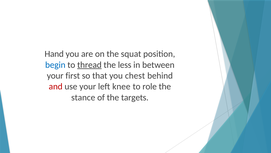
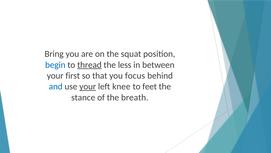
Hand: Hand -> Bring (54, 54)
chest: chest -> focus (135, 75)
and colour: red -> blue (56, 86)
your underline: none -> present (88, 86)
role: role -> feet (150, 86)
targets: targets -> breath (135, 97)
